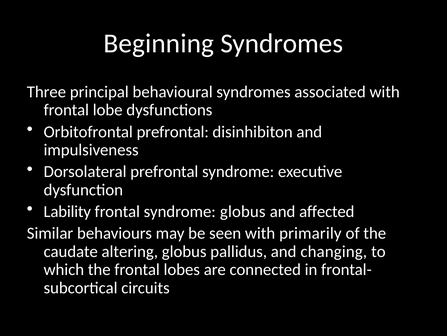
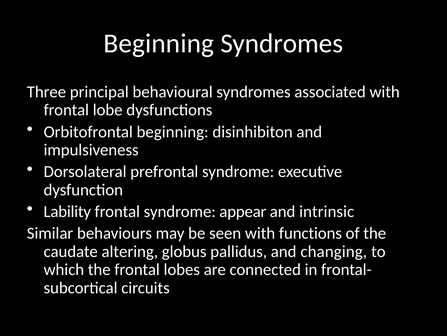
Orbitofrontal prefrontal: prefrontal -> beginning (173, 132)
syndrome globus: globus -> appear (243, 211)
affected: affected -> intrinsic (327, 211)
primarily: primarily -> functions (310, 233)
